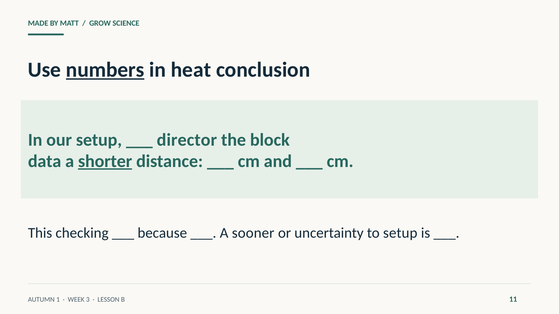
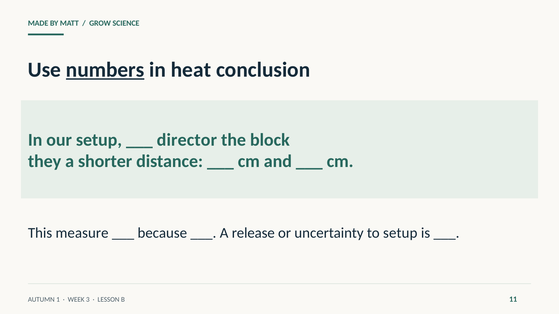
data: data -> they (45, 162)
shorter underline: present -> none (105, 162)
checking: checking -> measure (82, 233)
sooner: sooner -> release (253, 233)
